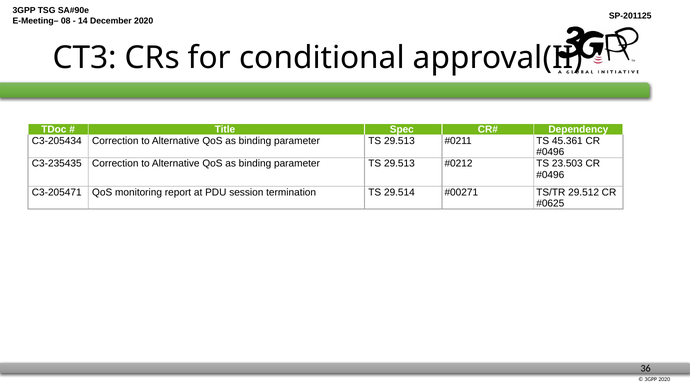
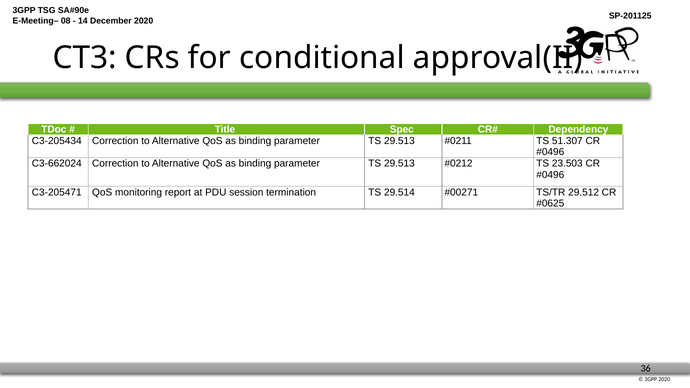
45.361: 45.361 -> 51.307 (567, 141)
C3-235435: C3-235435 -> C3-662024 (57, 164)
